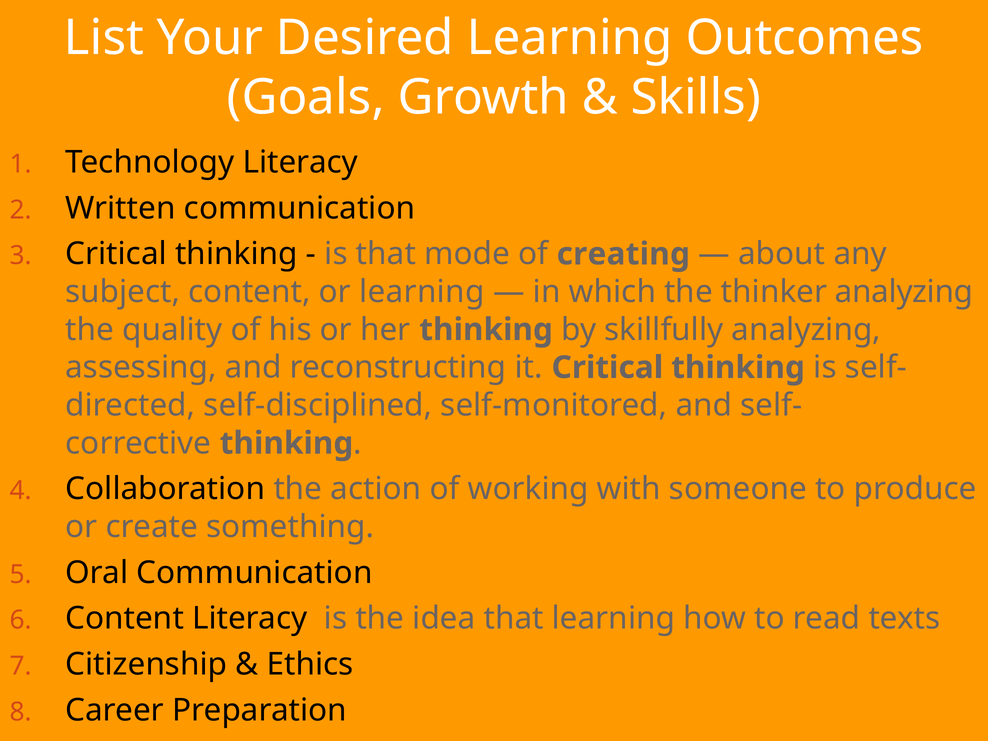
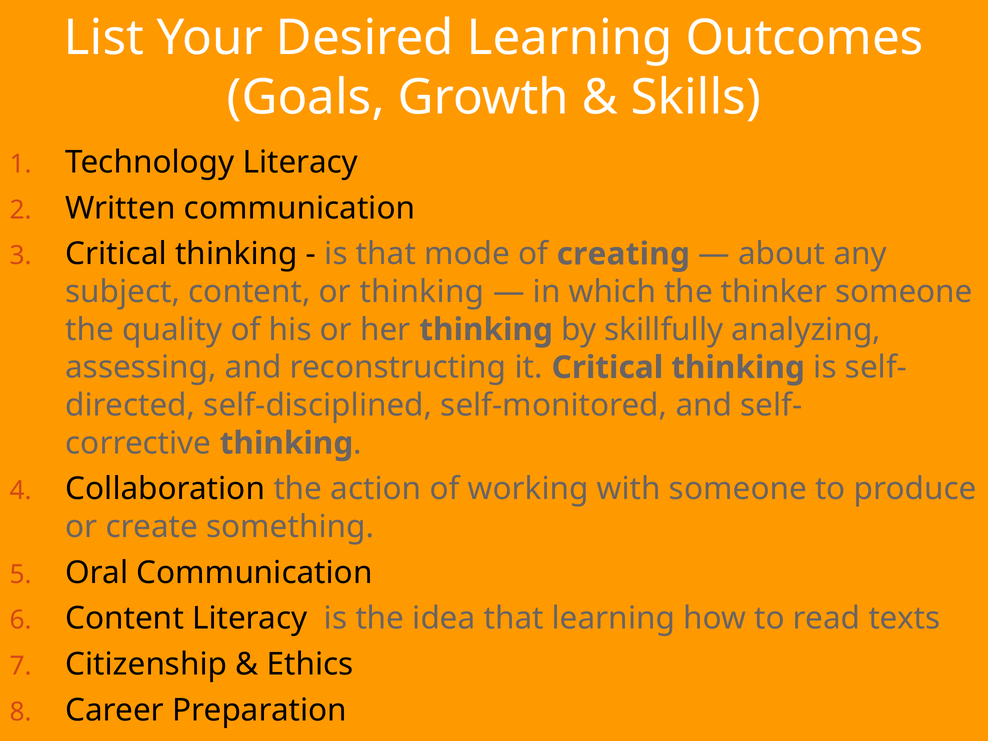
or learning: learning -> thinking (422, 292)
thinker analyzing: analyzing -> someone (904, 292)
